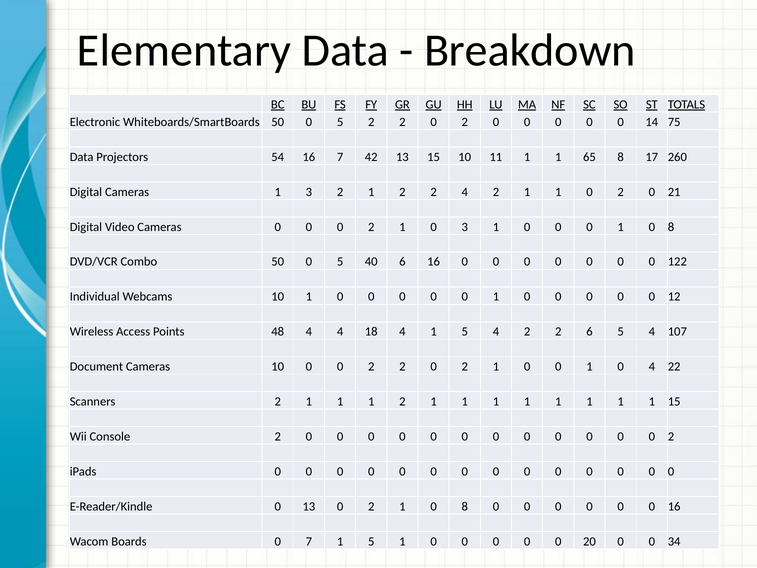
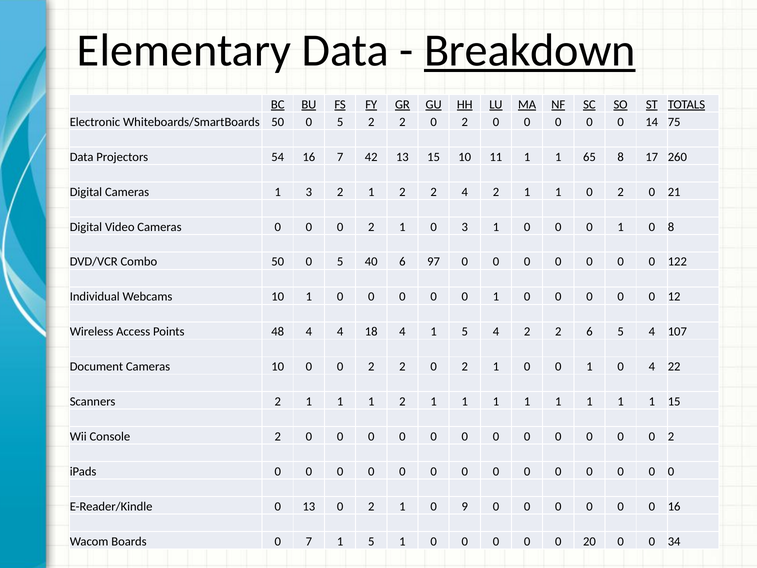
Breakdown underline: none -> present (530, 51)
6 16: 16 -> 97 (434, 262)
2 1 0 8: 8 -> 9 (465, 506)
